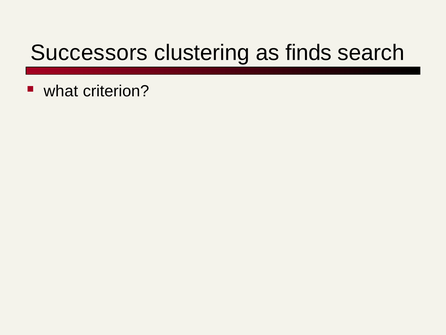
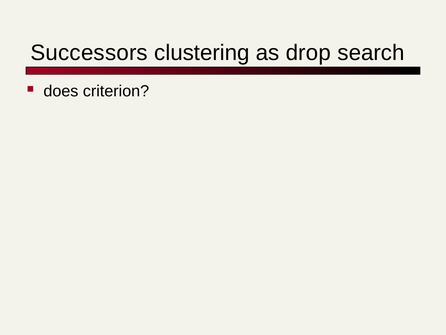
finds: finds -> drop (308, 53)
what: what -> does (61, 91)
